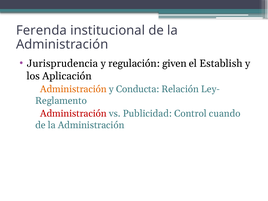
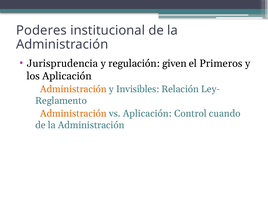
Ferenda: Ferenda -> Poderes (41, 30)
Establish: Establish -> Primeros (221, 64)
Conducta: Conducta -> Invisibles (138, 89)
Administración colour: red -> orange (73, 113)
vs Publicidad: Publicidad -> Aplicación (147, 113)
